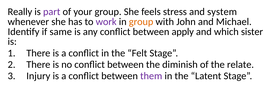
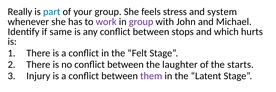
part colour: purple -> blue (52, 12)
group colour: orange -> purple (141, 22)
apply: apply -> stops (183, 32)
sister: sister -> hurts (252, 32)
diminish: diminish -> laughter (180, 65)
relate: relate -> starts (240, 65)
